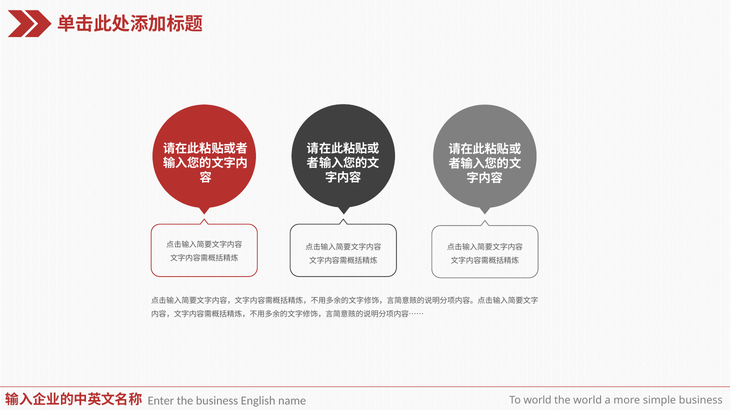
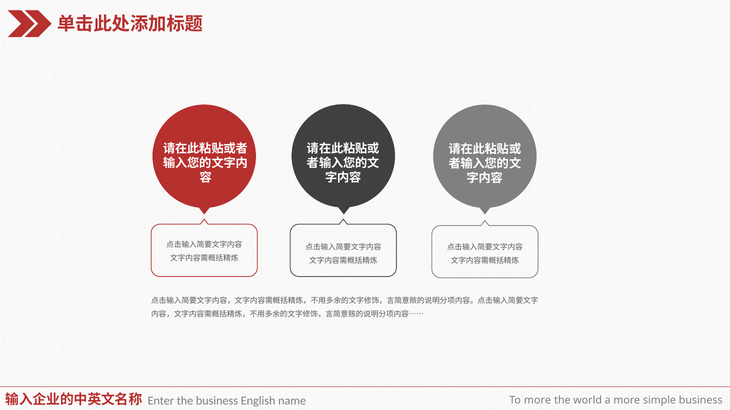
To world: world -> more (538, 401)
